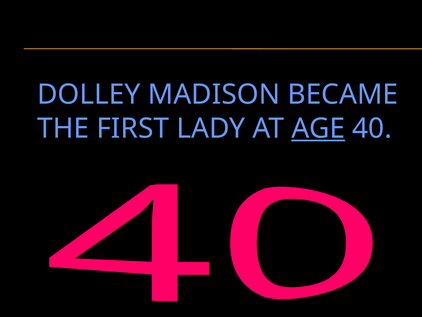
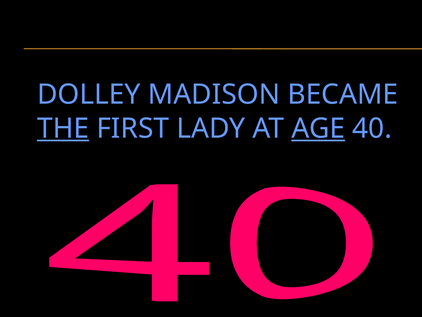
THE underline: none -> present (63, 128)
